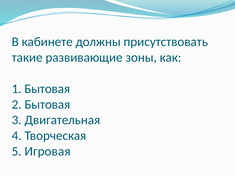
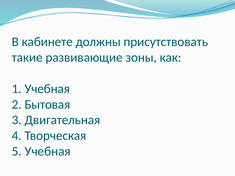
1 Бытовая: Бытовая -> Учебная (47, 89)
5 Игровая: Игровая -> Учебная (48, 152)
